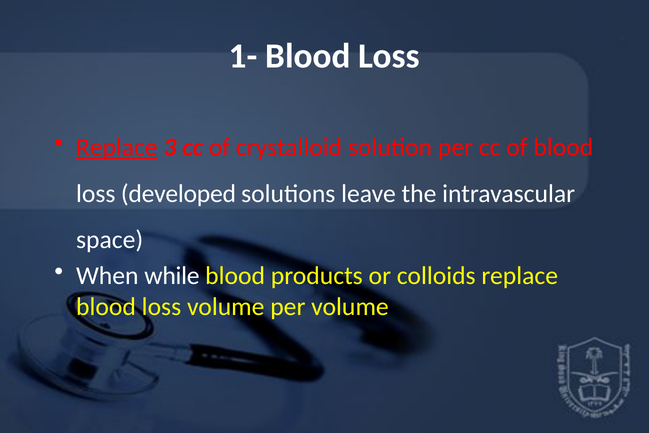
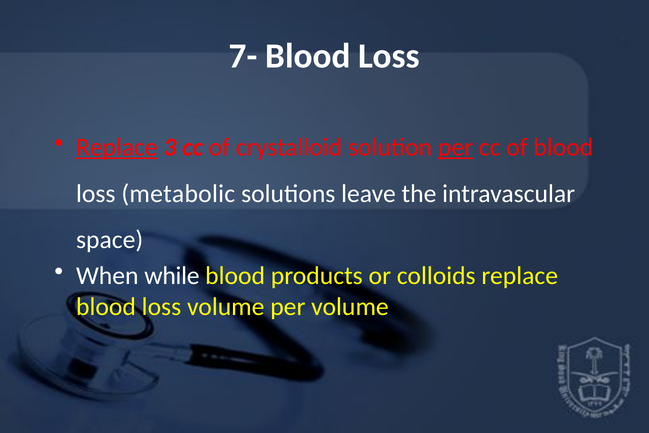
1-: 1- -> 7- (243, 56)
per underline: none -> present (455, 147)
developed: developed -> metabolic (178, 193)
